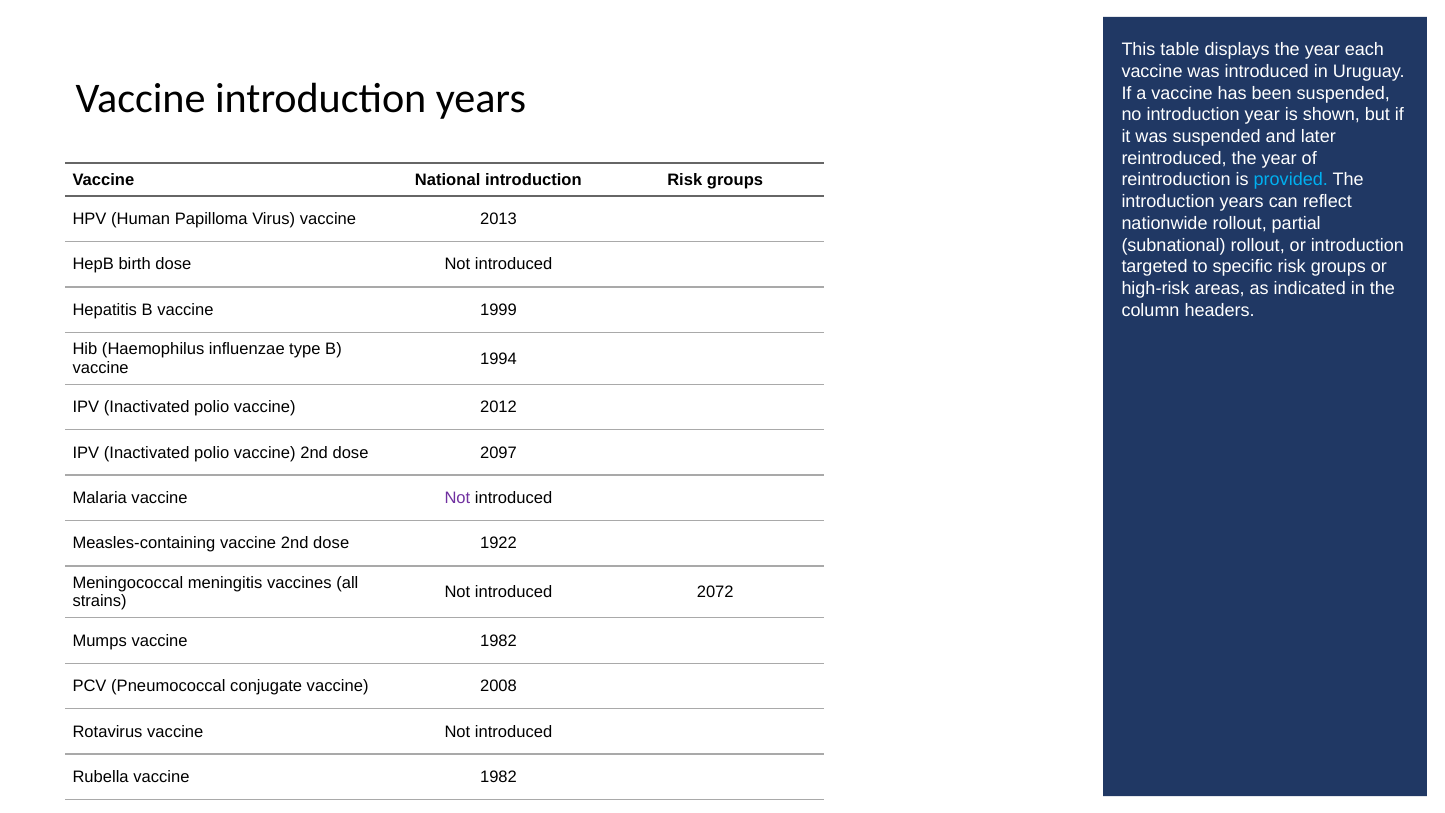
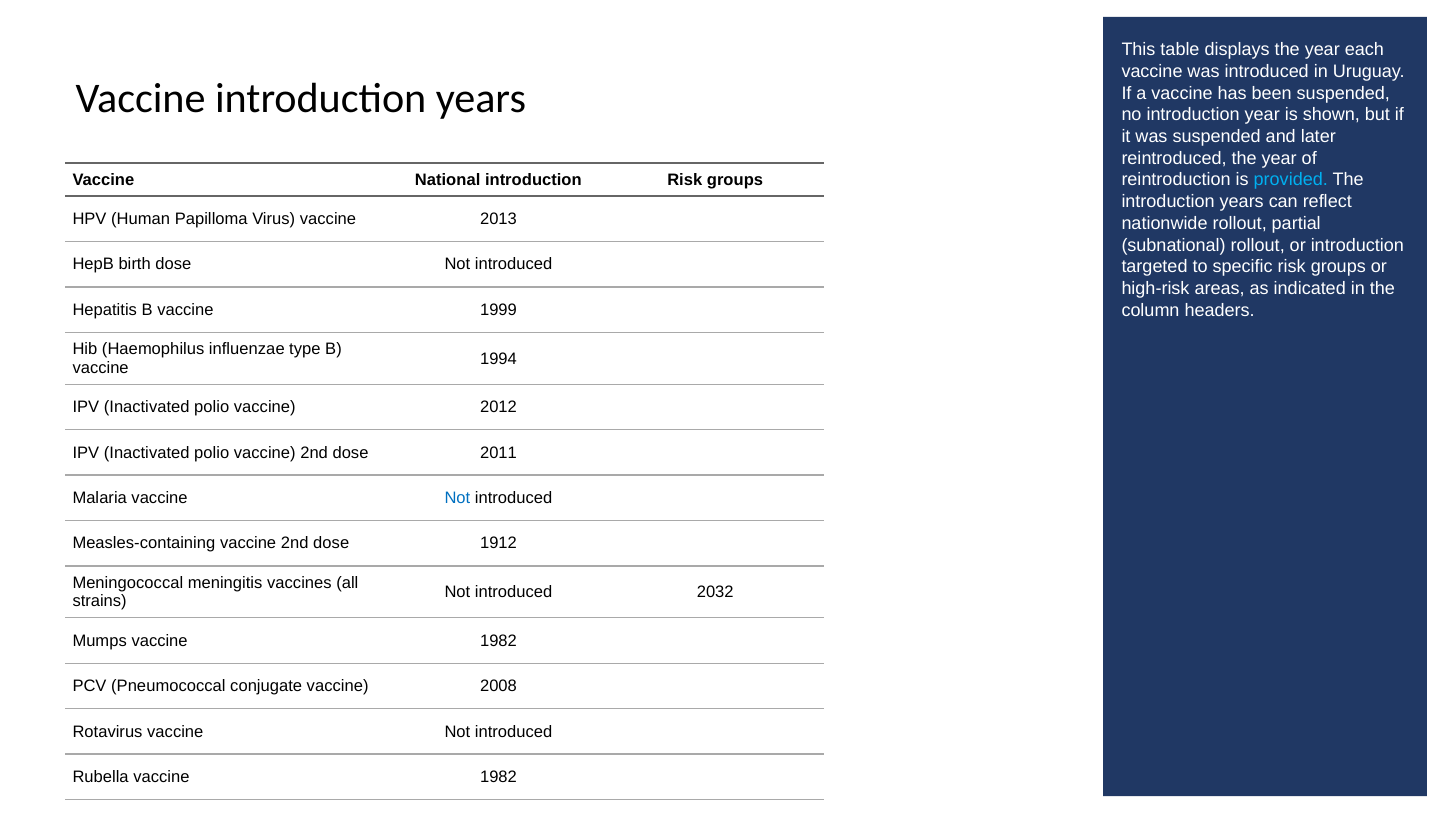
2097: 2097 -> 2011 (498, 453)
Not colour: purple -> blue (457, 498)
1922: 1922 -> 1912 (498, 543)
2072: 2072 -> 2032 (715, 592)
